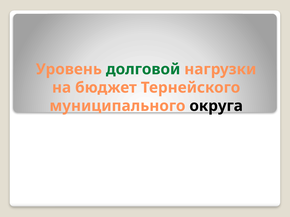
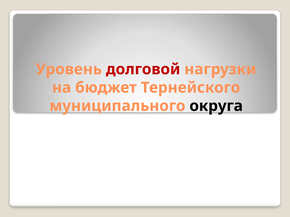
долговой colour: green -> red (143, 69)
